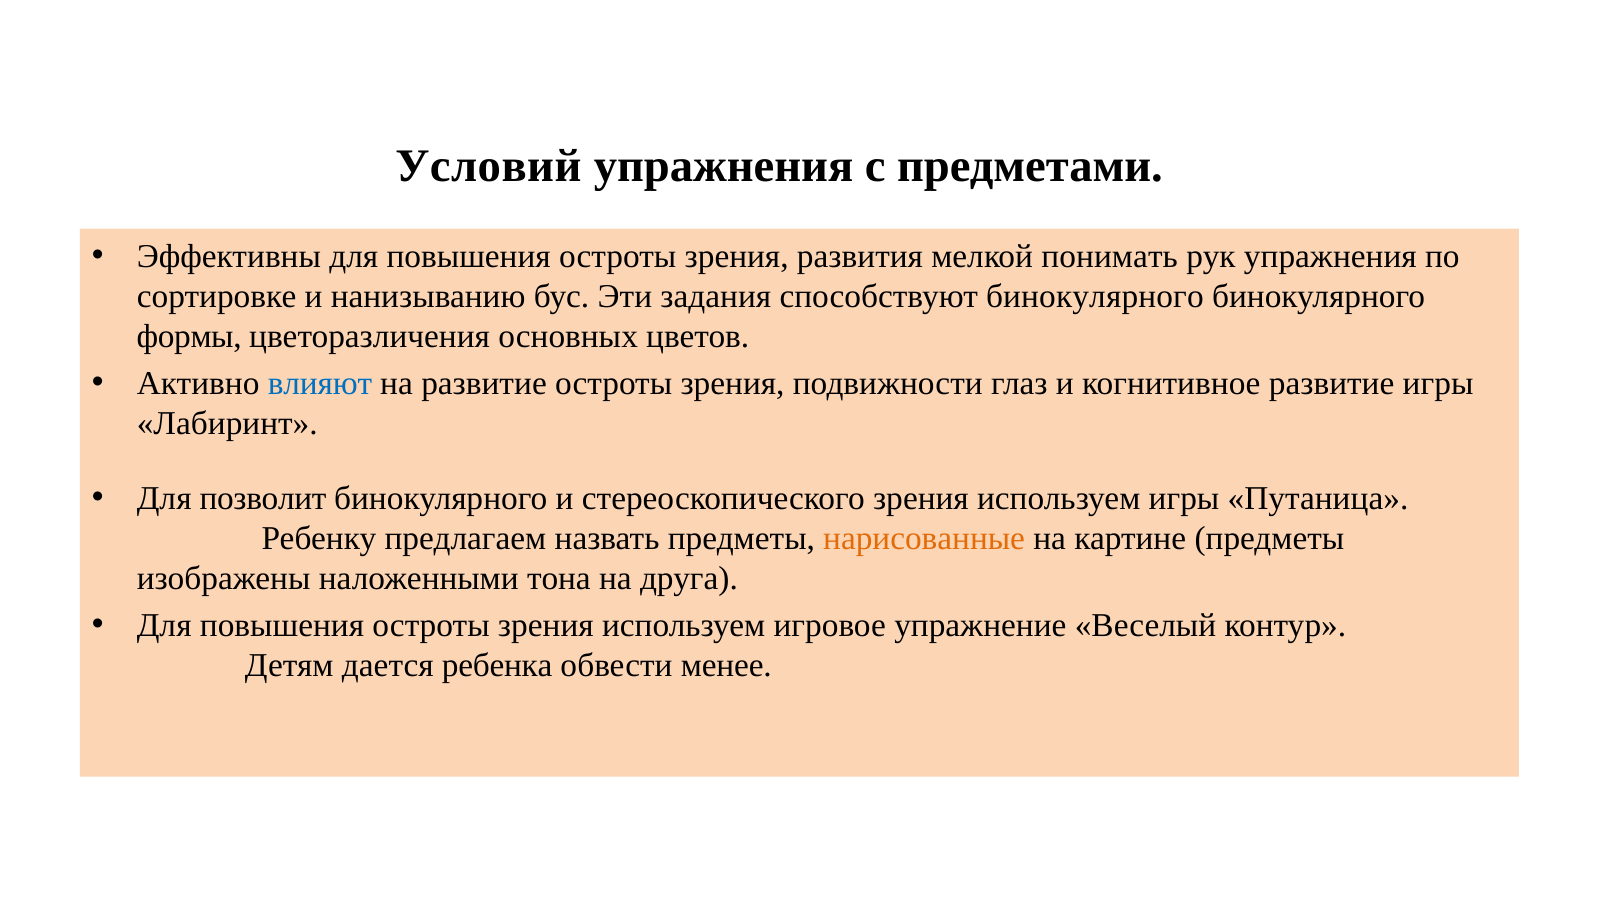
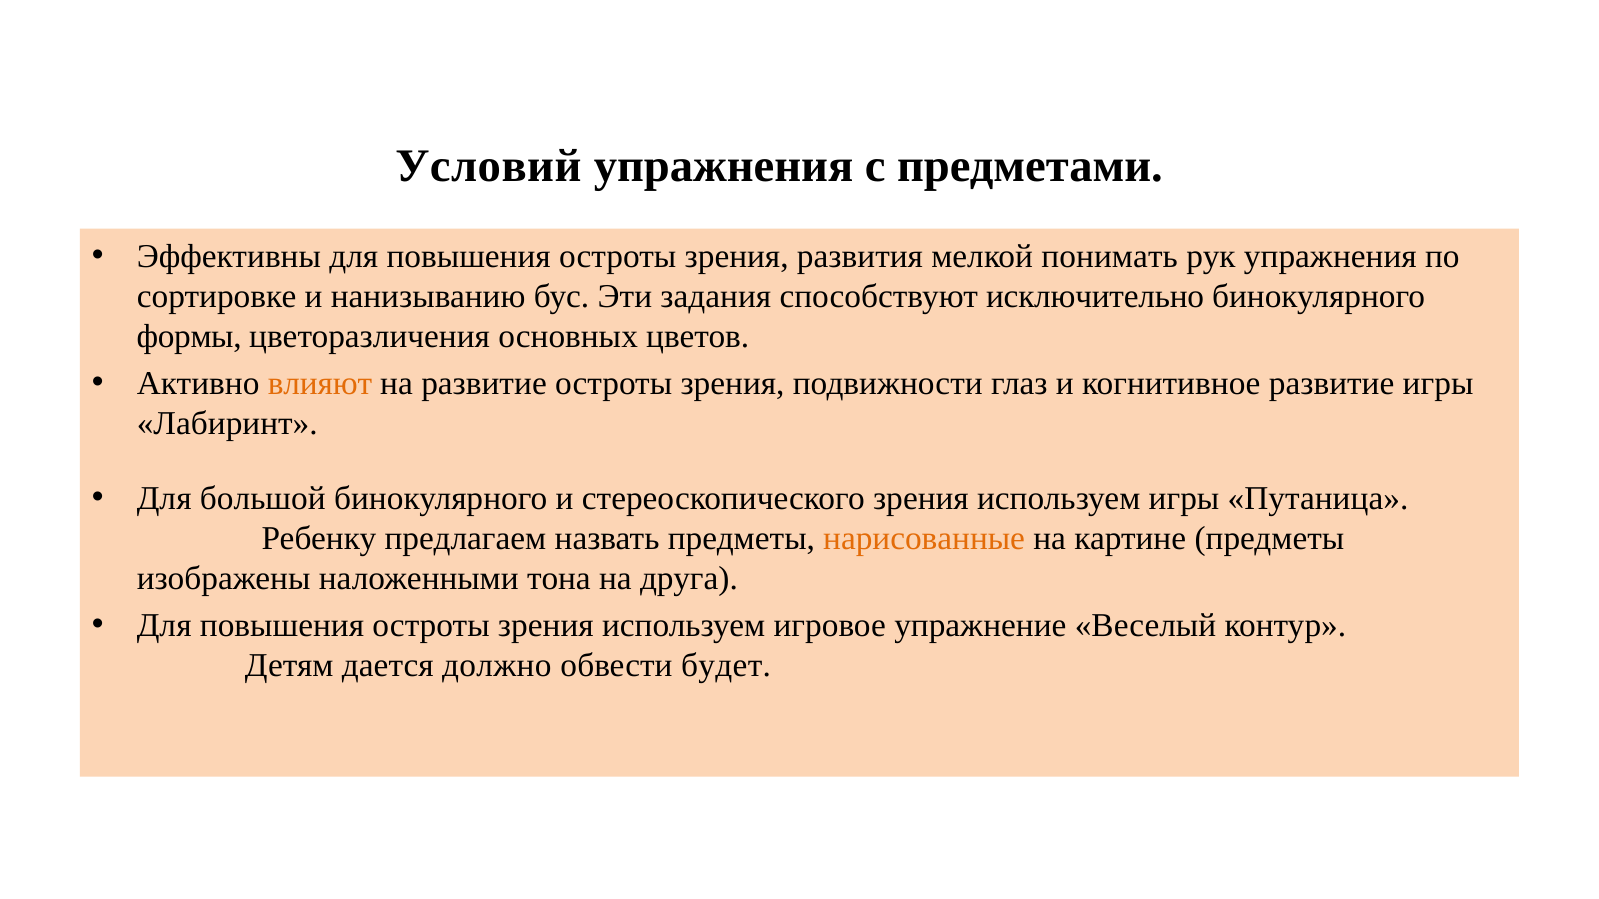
способствуют бинокулярного: бинокулярного -> исключительно (1095, 297)
влияют colour: blue -> orange (320, 384)
позволит: позволит -> большой (263, 499)
ребенка: ребенка -> должно (497, 665)
менее: менее -> будет (726, 665)
